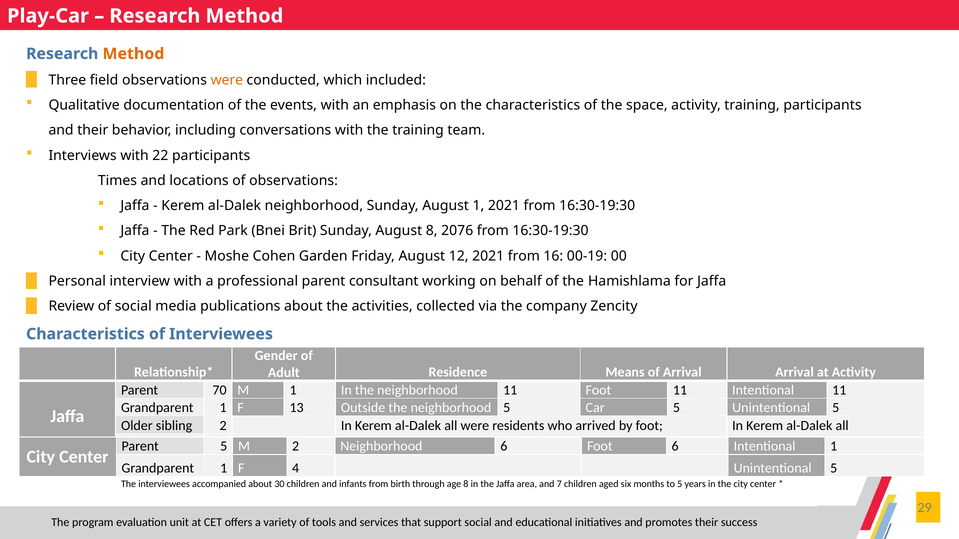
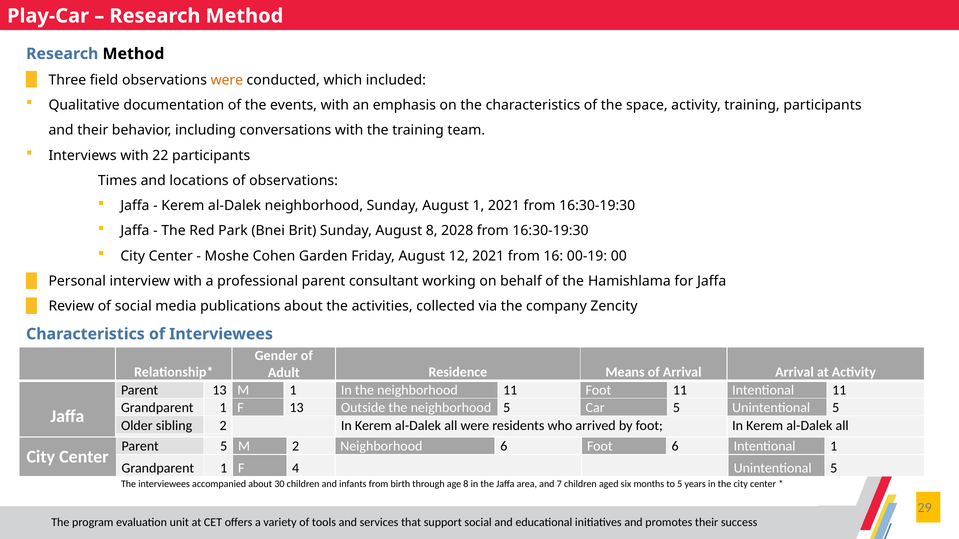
Method colour: orange -> black (133, 54)
2076: 2076 -> 2028 (457, 231)
Parent 70: 70 -> 13 (220, 390)
